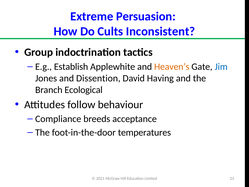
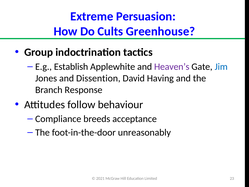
Inconsistent: Inconsistent -> Greenhouse (161, 31)
Heaven’s colour: orange -> purple (172, 67)
Ecological: Ecological -> Response (84, 90)
temperatures: temperatures -> unreasonably (144, 132)
